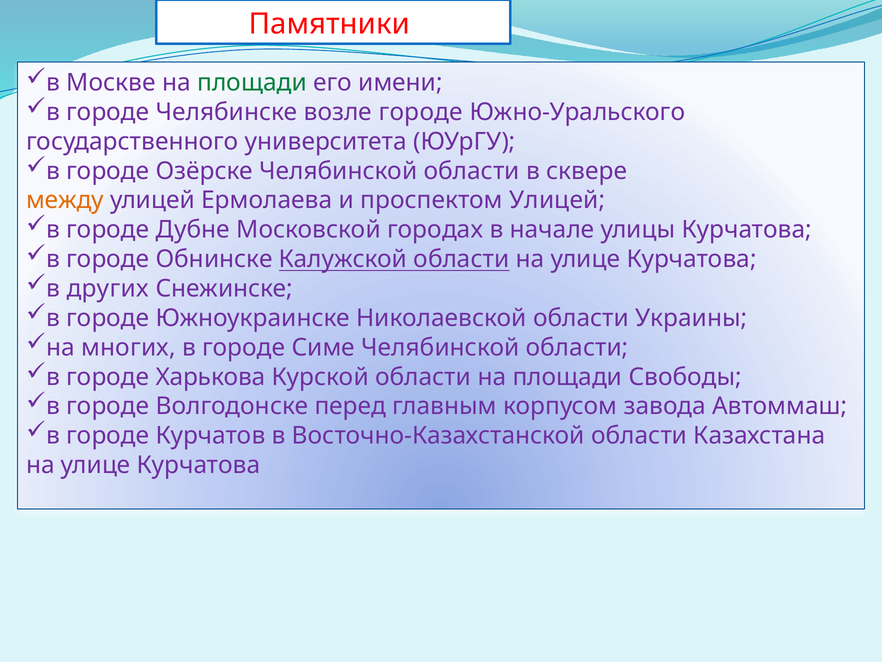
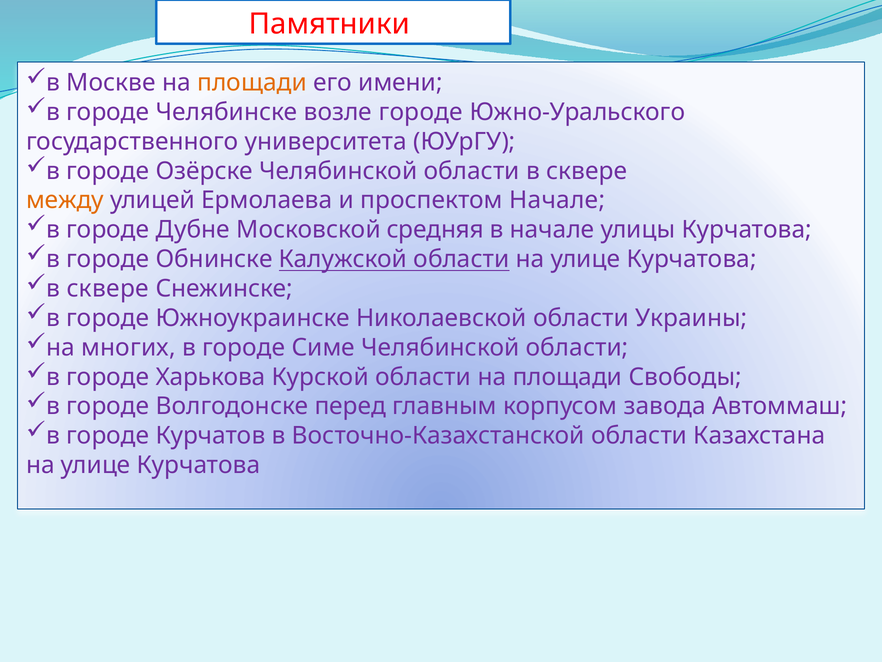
площади colour: green -> orange (252, 83)
проспектом Улицей: Улицей -> Начале (557, 200)
городах: городах -> средняя (435, 230)
других: других -> сквере (108, 288)
